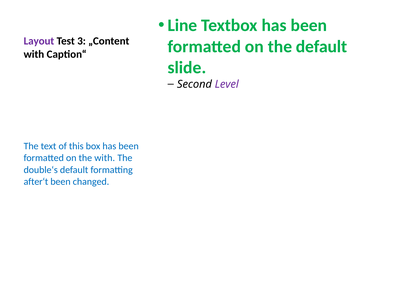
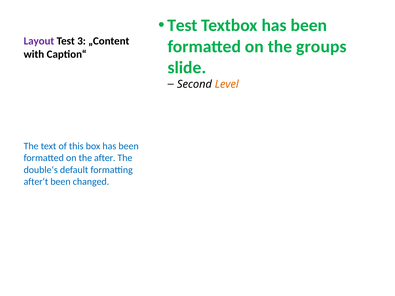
Line: Line -> Test (182, 25)
the default: default -> groups (321, 47)
Level colour: purple -> orange (227, 84)
the with: with -> after (105, 158)
